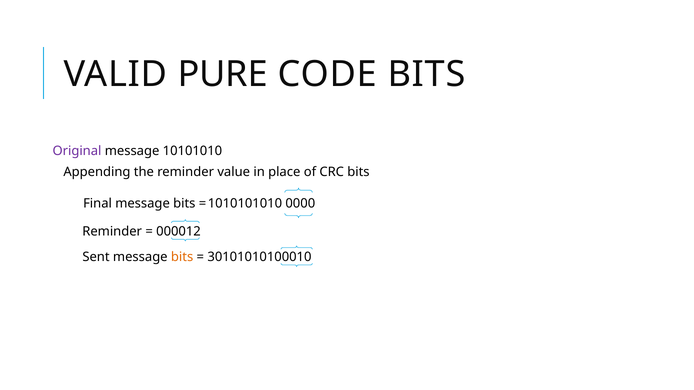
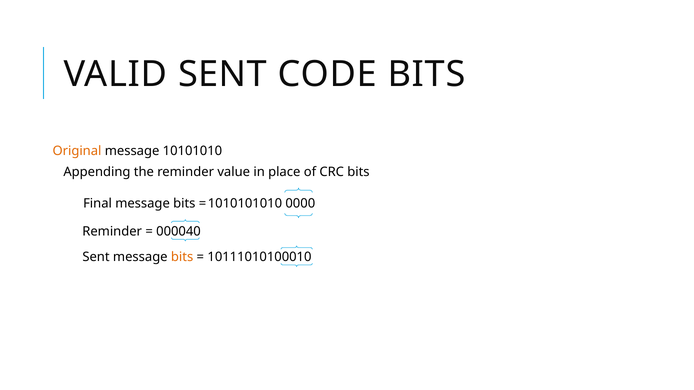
VALID PURE: PURE -> SENT (222, 74)
Original colour: purple -> orange (77, 151)
000012: 000012 -> 000040 (179, 232)
30101010100010: 30101010100010 -> 10111010100010 (259, 257)
